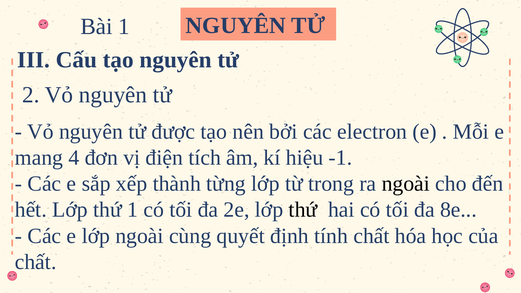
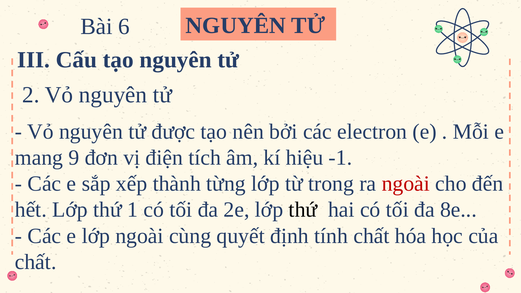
Bài 1: 1 -> 6 (124, 27)
4: 4 -> 9 (74, 158)
ngoài colour: black -> red (406, 184)
